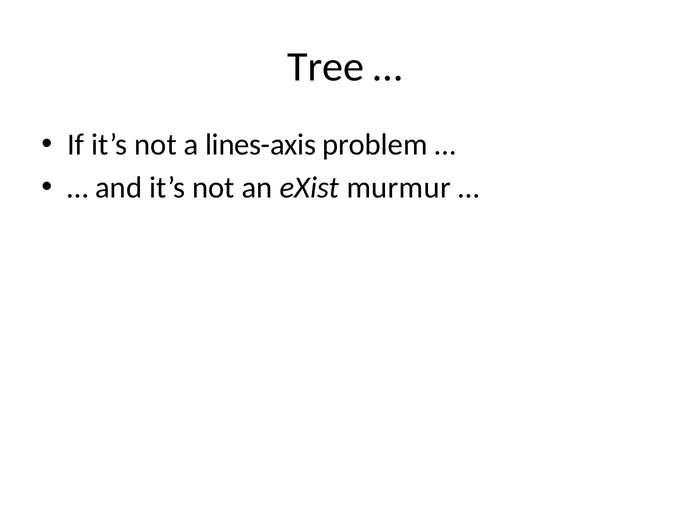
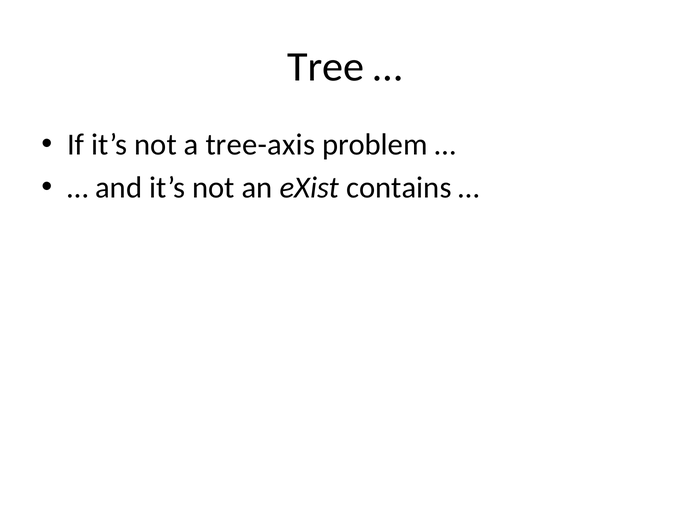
lines-axis: lines-axis -> tree-axis (260, 145)
murmur: murmur -> contains (399, 188)
